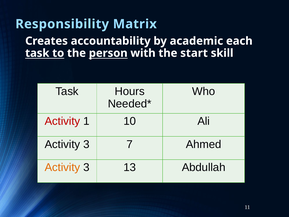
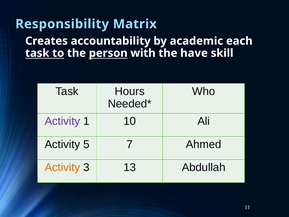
start: start -> have (194, 53)
Activity colour: red -> purple (62, 121)
3: 3 -> 5 (86, 144)
